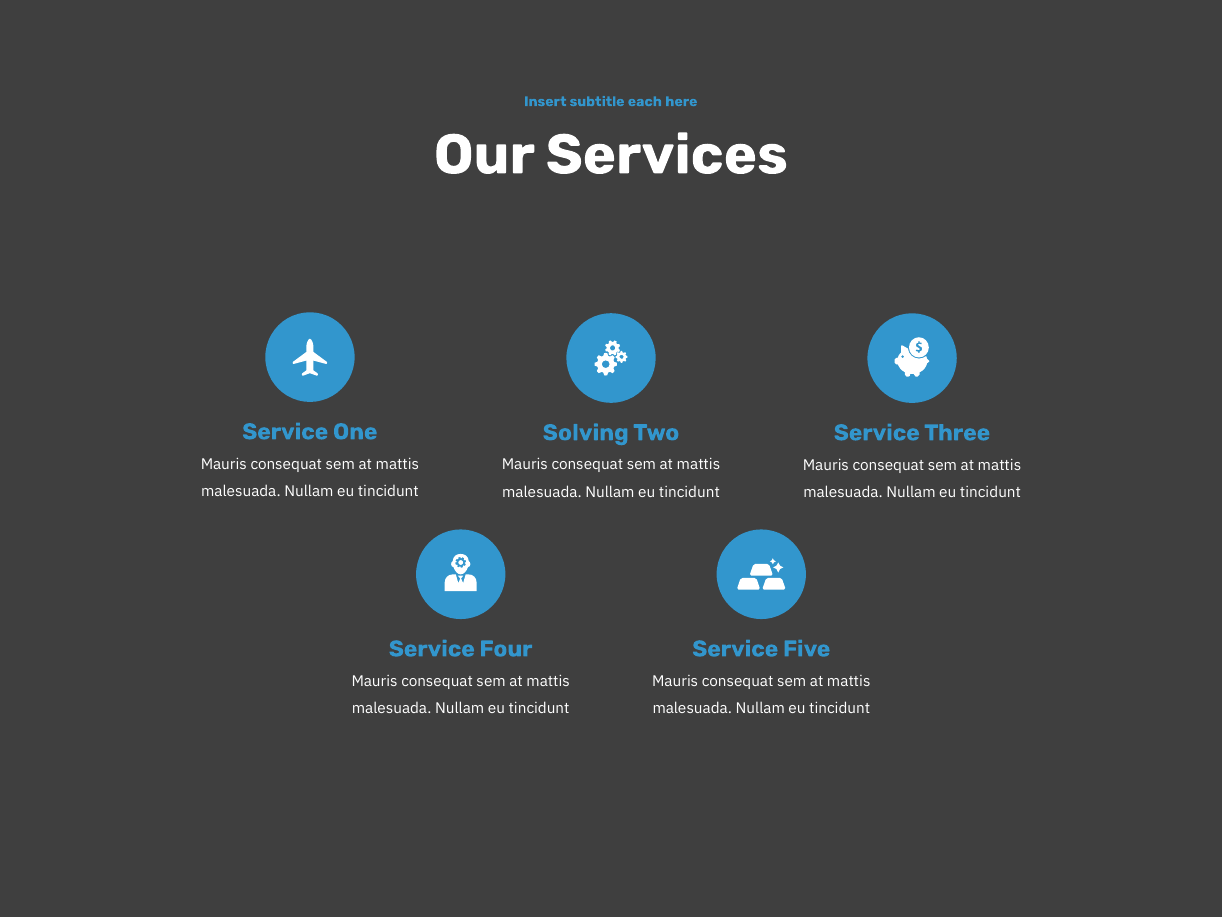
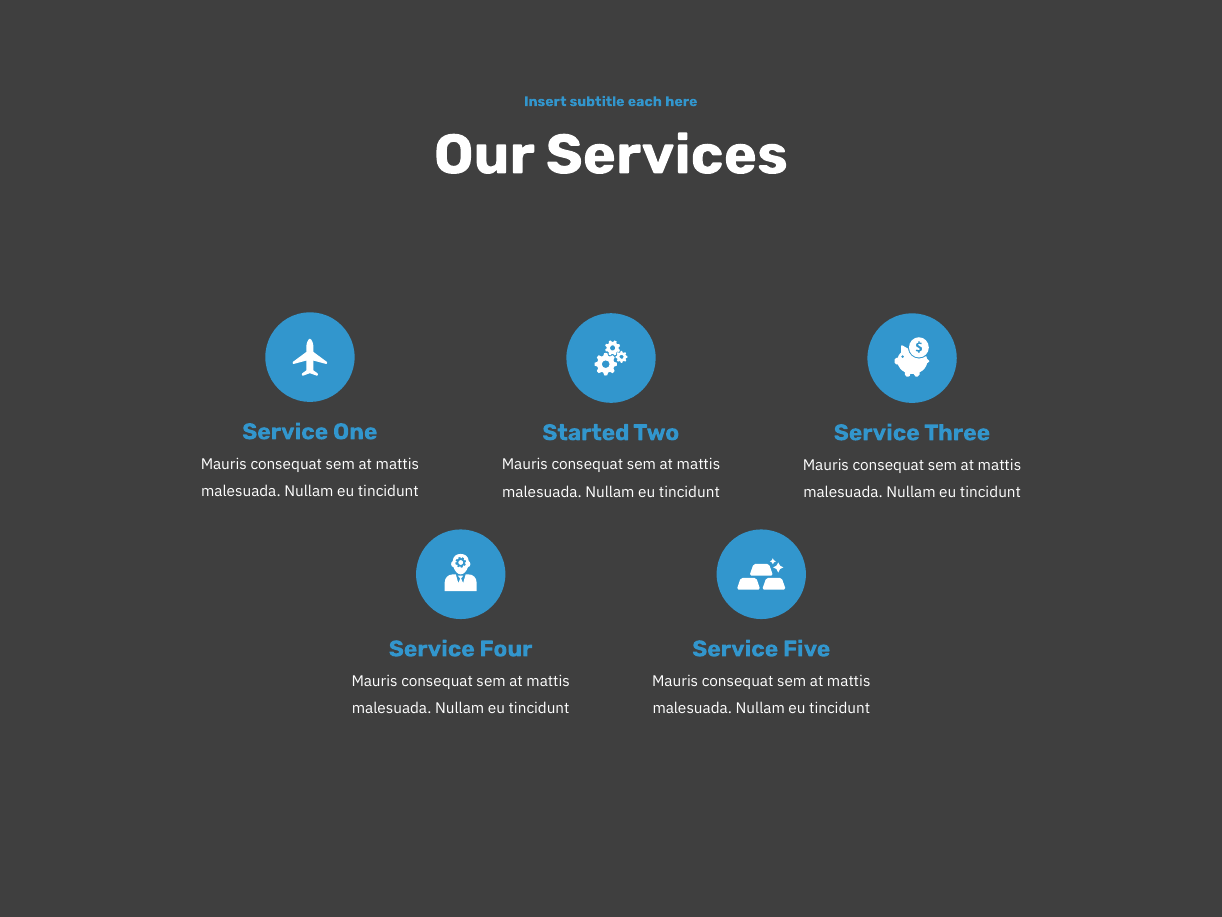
Solving: Solving -> Started (586, 432)
